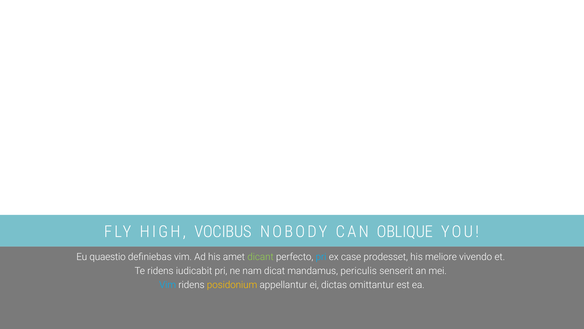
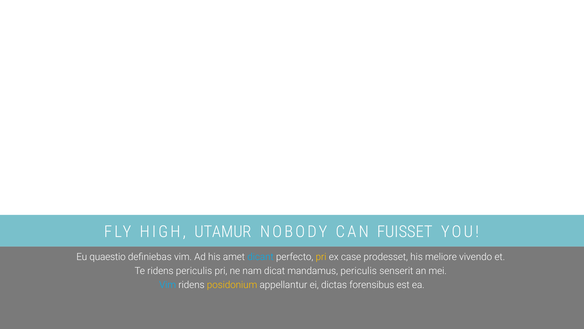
VOCIBUS: VOCIBUS -> UTAMUR (223, 232)
OBLIQUE: OBLIQUE -> FUISSET (405, 232)
dicant colour: light green -> light blue (260, 257)
pri colour: light blue -> yellow (321, 257)
ridens iudicabit: iudicabit -> periculis (194, 271)
omittantur: omittantur -> forensibus (372, 285)
